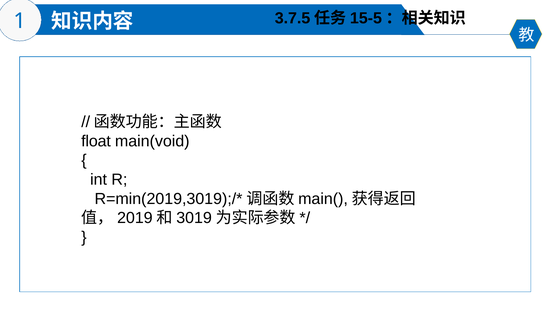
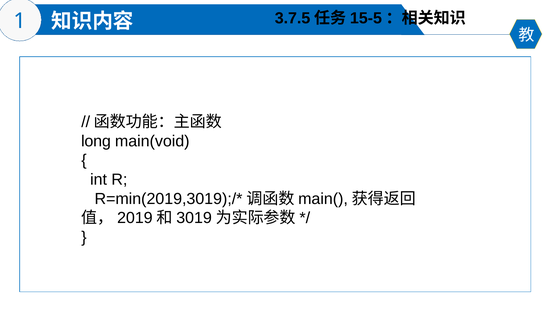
float: float -> long (96, 141)
